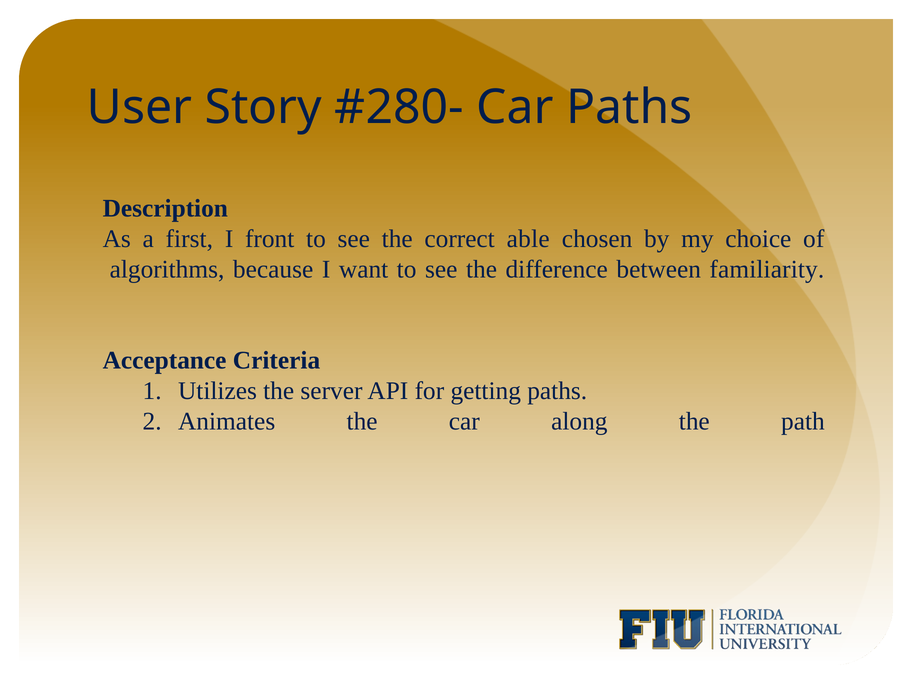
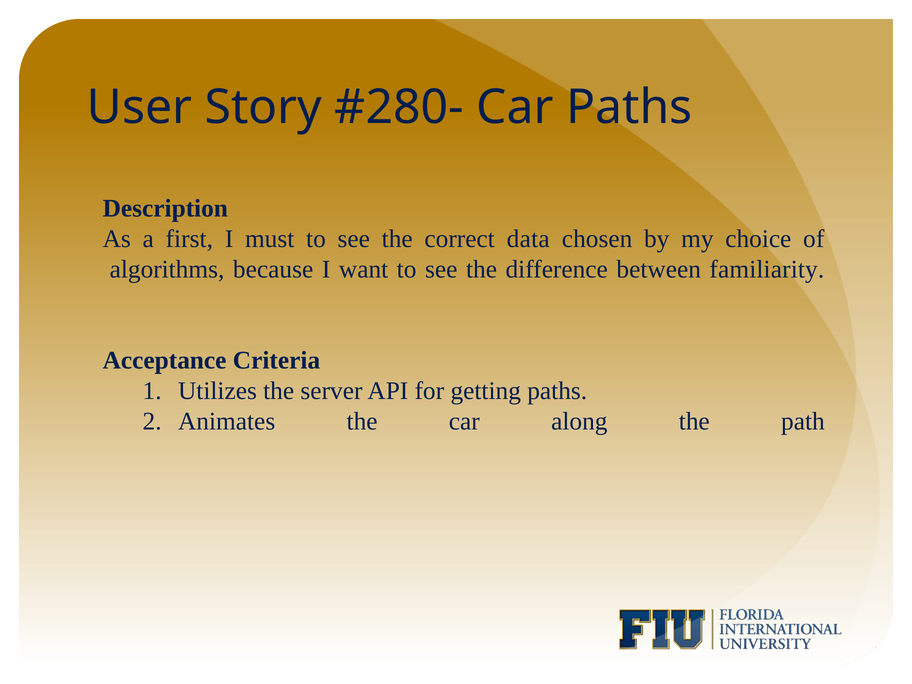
front: front -> must (270, 239)
able: able -> data (528, 239)
